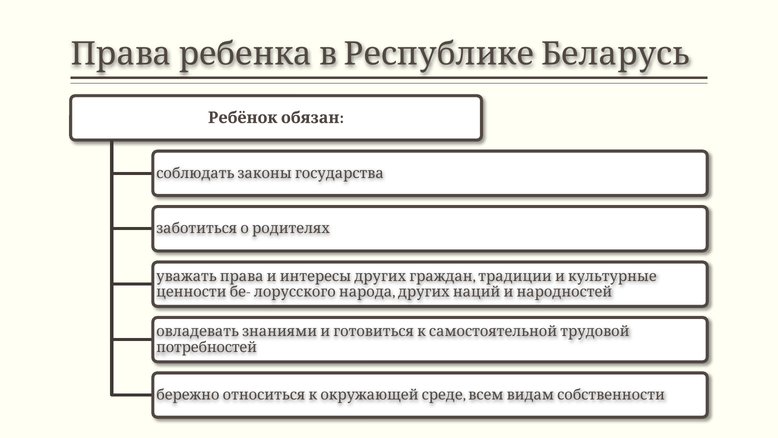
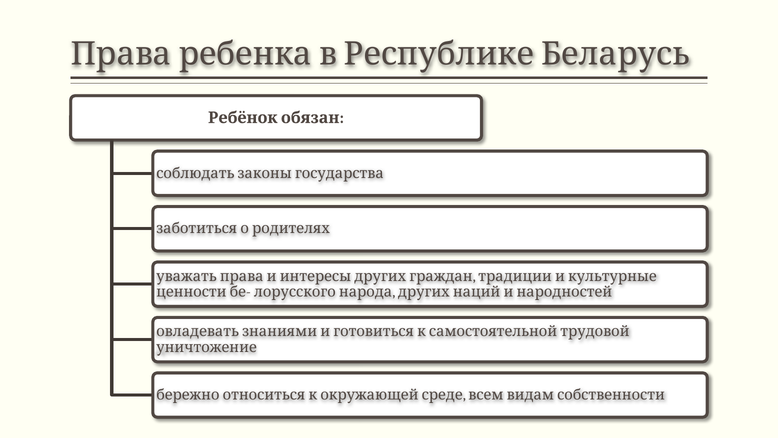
потребностей: потребностей -> уничтожение (207, 347)
